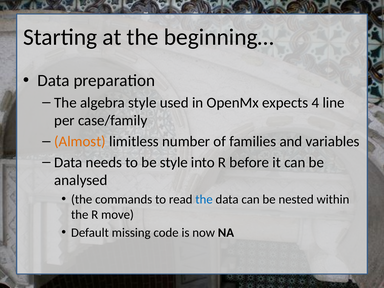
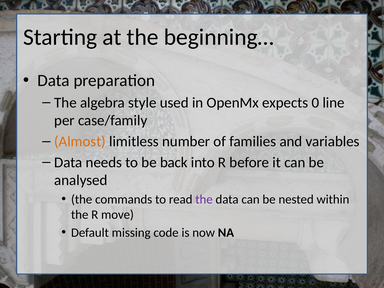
4: 4 -> 0 (315, 103)
be style: style -> back (174, 162)
the colour: blue -> purple (204, 199)
